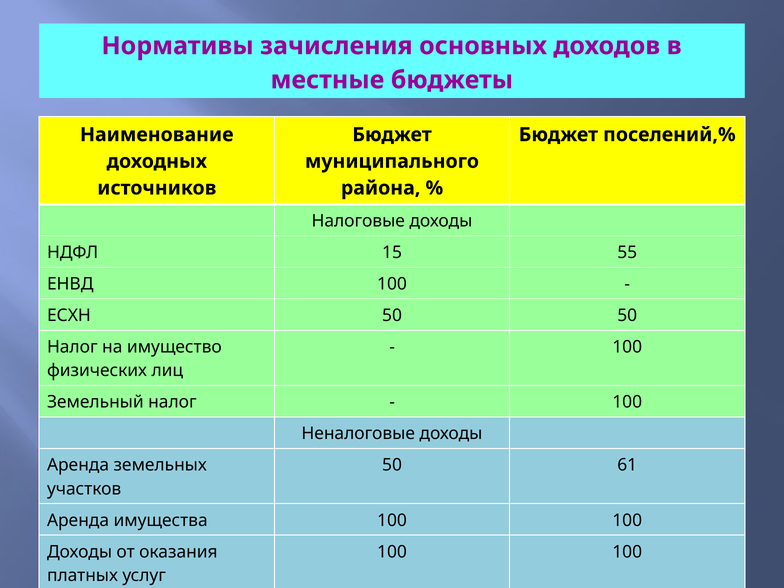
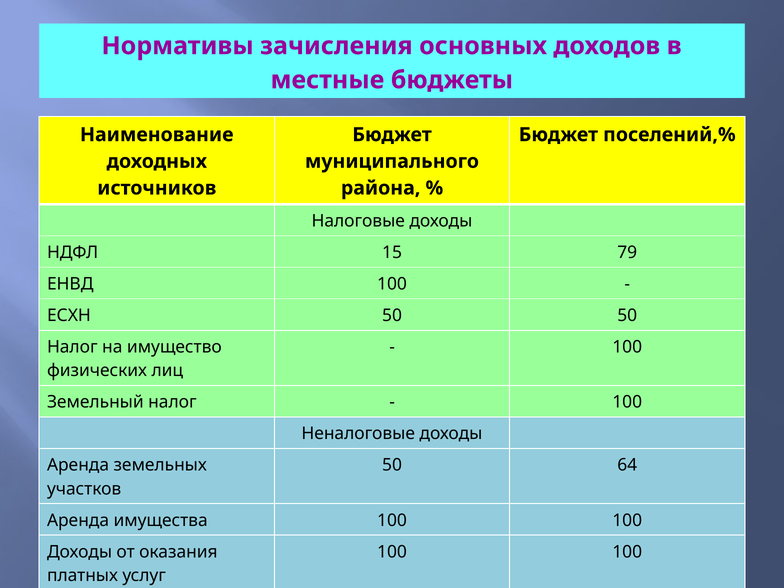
55: 55 -> 79 (627, 252)
61: 61 -> 64 (627, 465)
